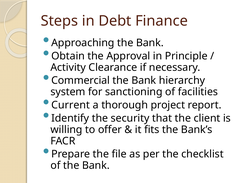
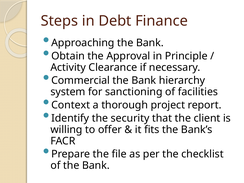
Current: Current -> Context (71, 105)
